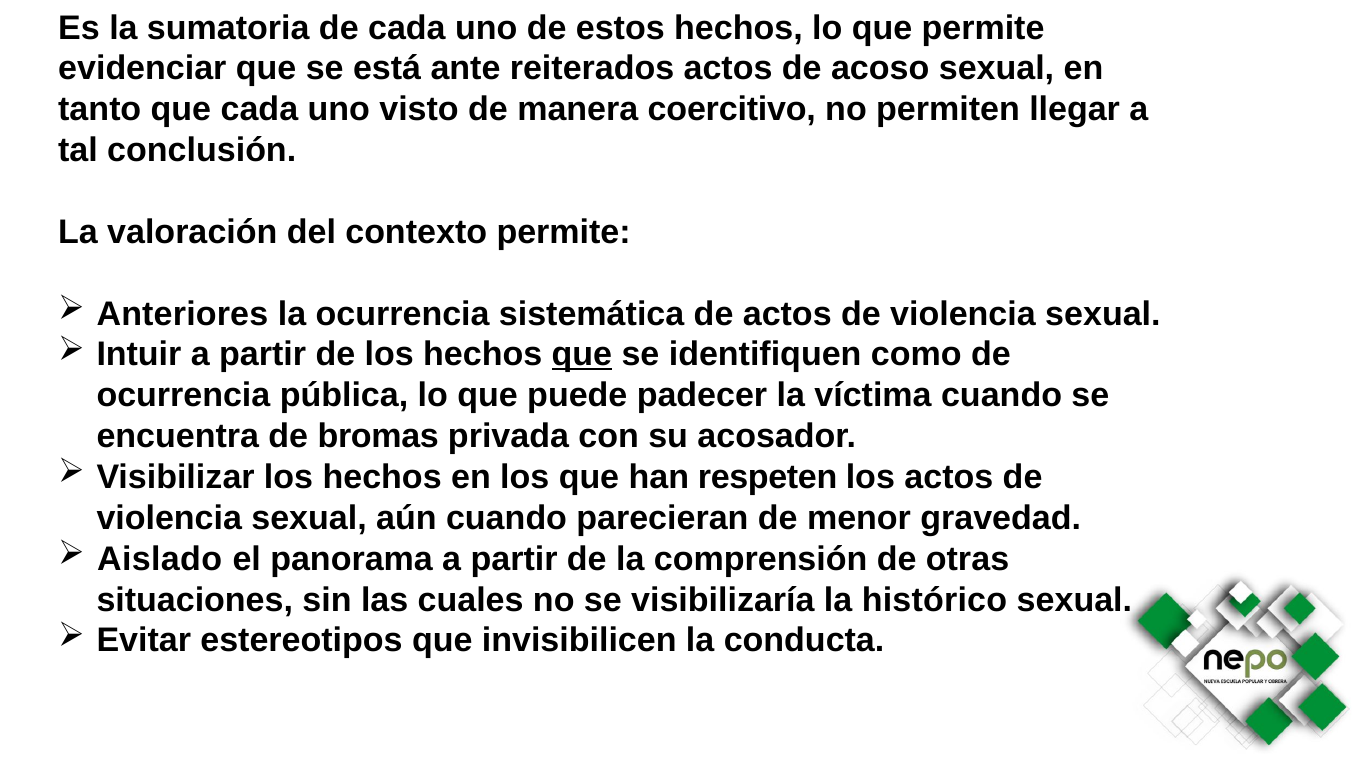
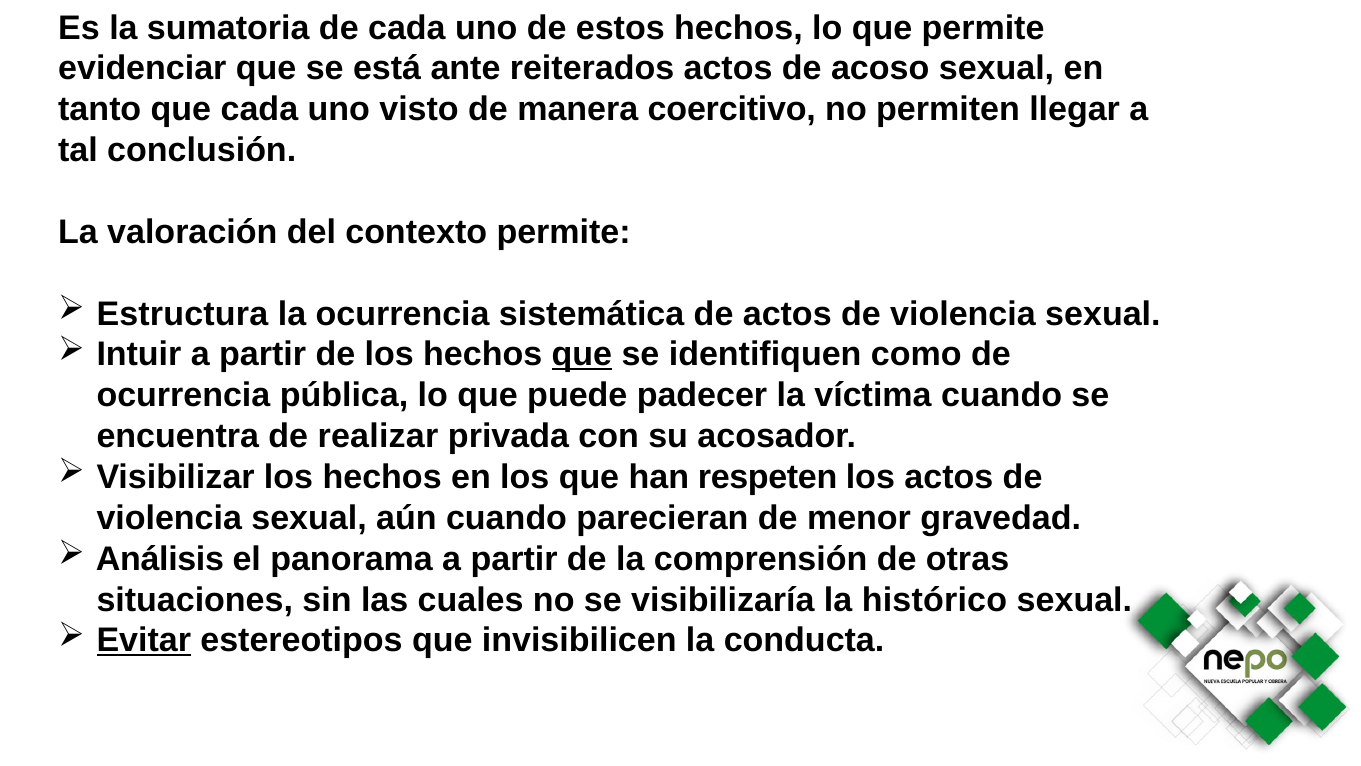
Anteriores: Anteriores -> Estructura (182, 314)
bromas: bromas -> realizar (378, 436)
Aislado: Aislado -> Análisis (160, 559)
Evitar underline: none -> present (144, 640)
